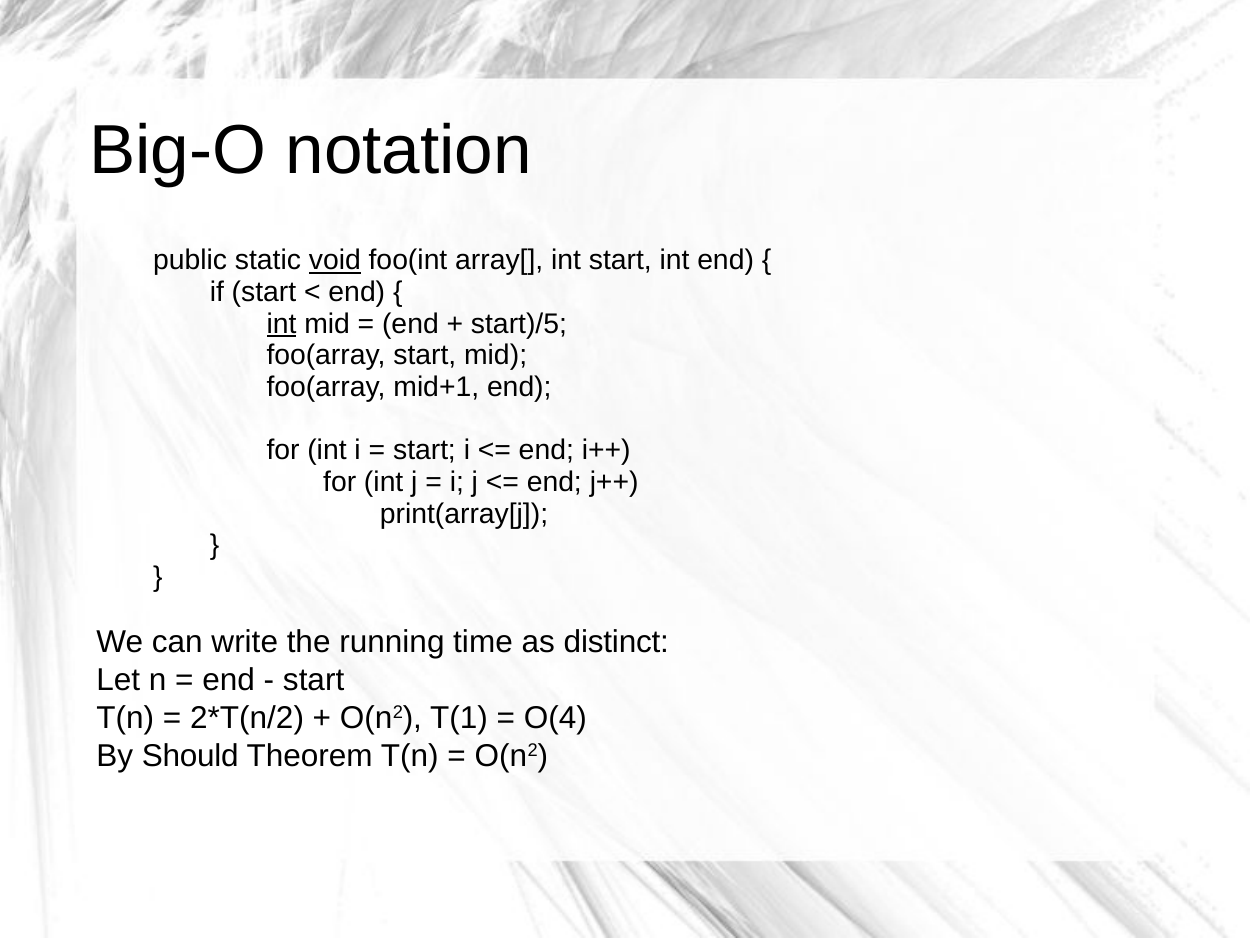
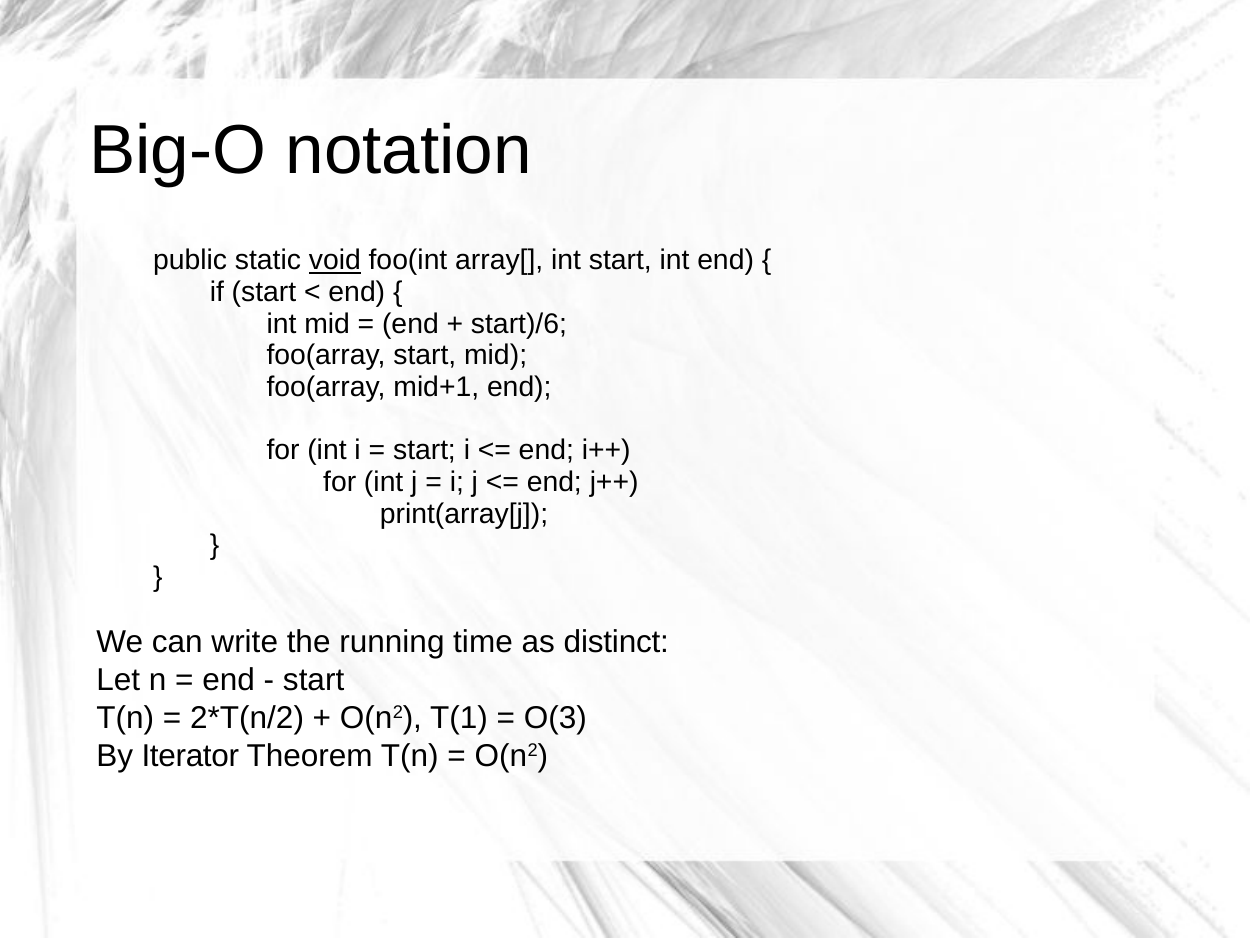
int underline: present -> none (281, 324)
start)/5: start)/5 -> start)/6 (519, 324)
O(4: O(4 -> O(3 (555, 717)
Should: Should -> Iterator (190, 755)
